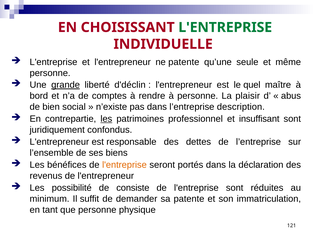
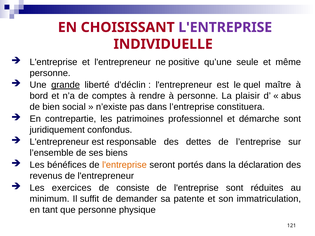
L'ENTREPRISE colour: green -> purple (225, 27)
ne patente: patente -> positive (184, 62)
description: description -> constituera (241, 107)
les underline: present -> none (106, 119)
insuffisant: insuffisant -> démarche (259, 119)
possibilité: possibilité -> exercices (72, 188)
